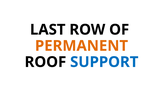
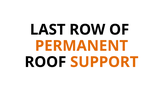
SUPPORT colour: blue -> orange (104, 62)
